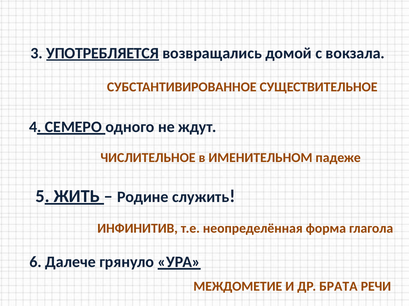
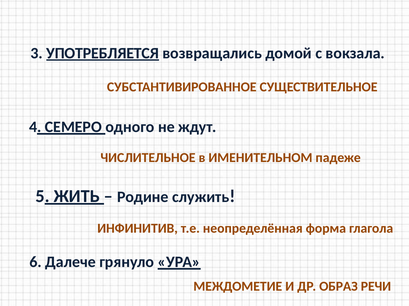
БРАТА: БРАТА -> ОБРАЗ (338, 287)
